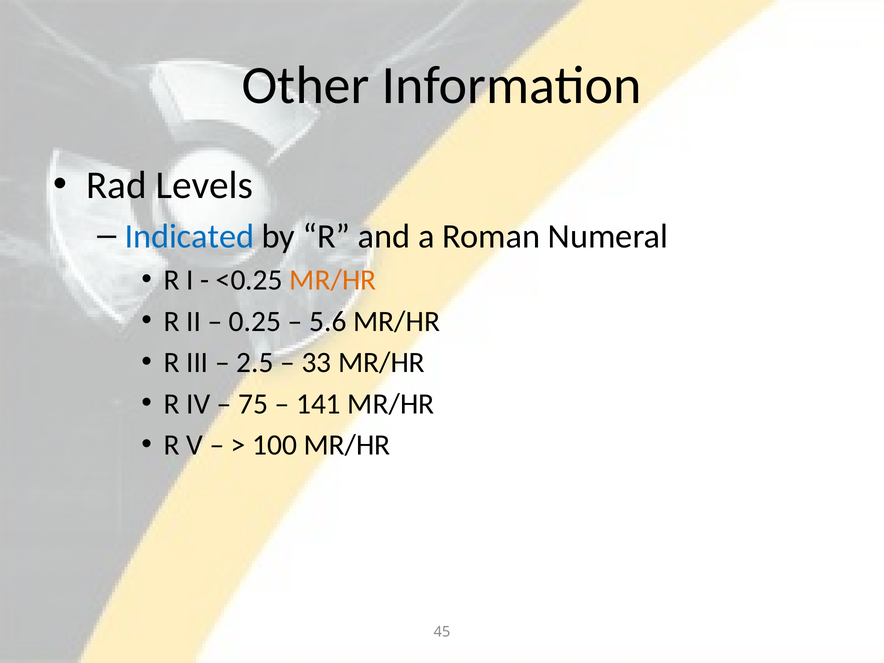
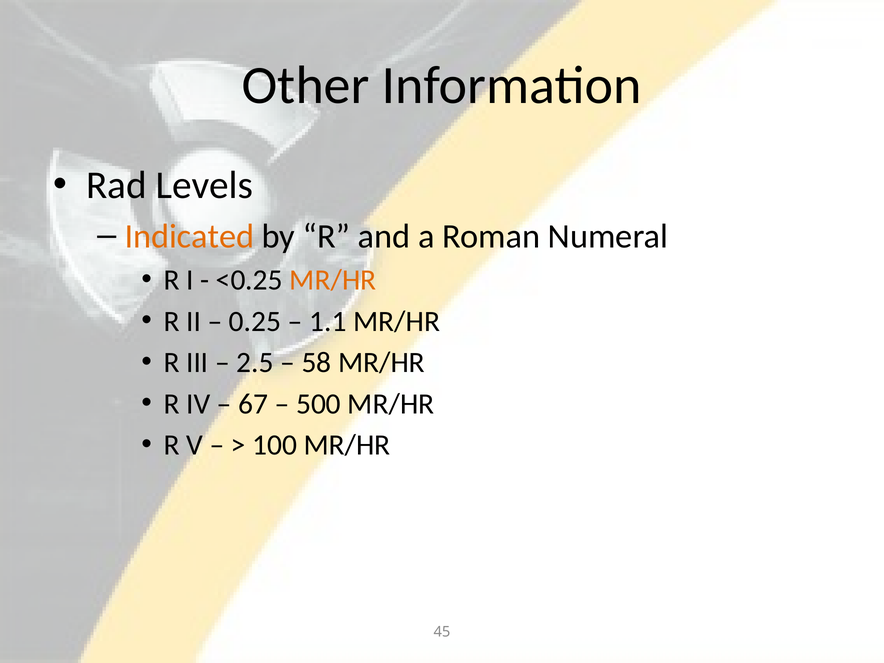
Indicated colour: blue -> orange (189, 236)
5.6: 5.6 -> 1.1 (328, 321)
33: 33 -> 58 (317, 363)
75: 75 -> 67 (253, 404)
141: 141 -> 500 (318, 404)
